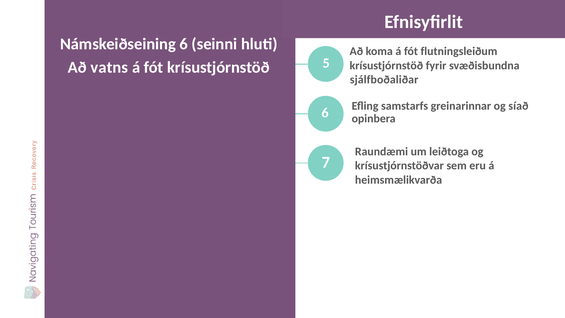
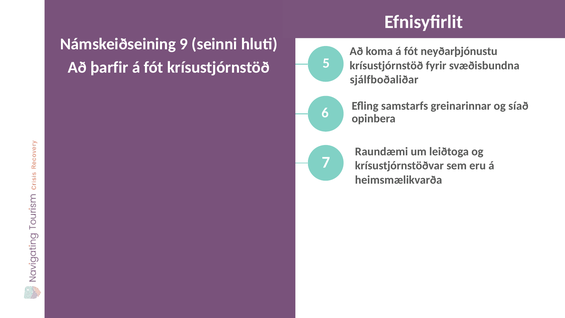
Námskeiðseining 6: 6 -> 9 (184, 44)
flutningsleiðum: flutningsleiðum -> neyðarþjónustu (459, 51)
vatns: vatns -> þarfir (109, 67)
